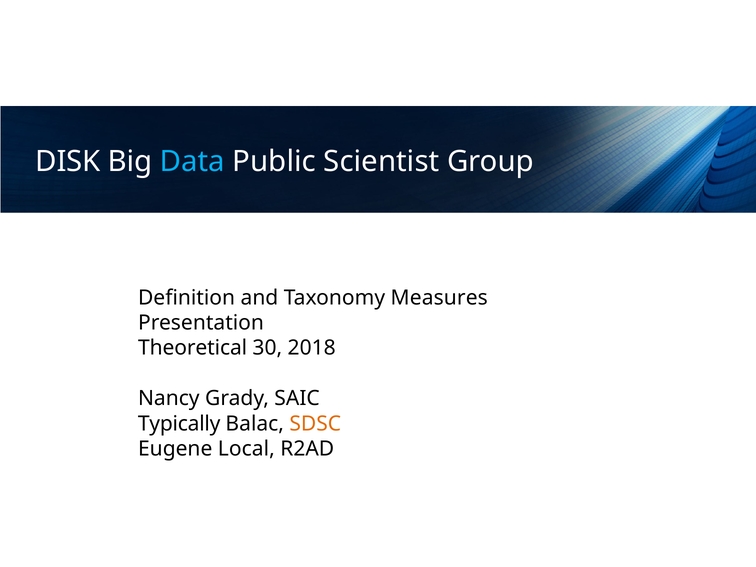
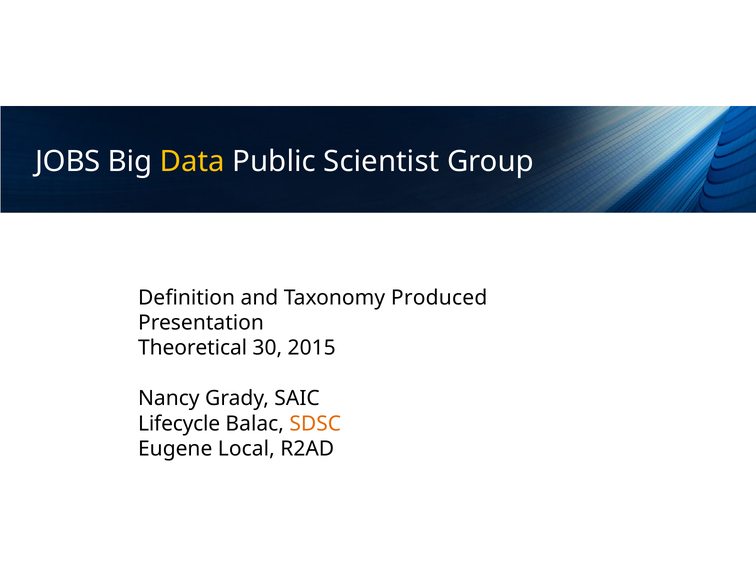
DISK: DISK -> JOBS (68, 162)
Data colour: light blue -> yellow (192, 162)
Measures: Measures -> Produced (439, 298)
2018: 2018 -> 2015 (312, 348)
Typically: Typically -> Lifecycle (179, 424)
